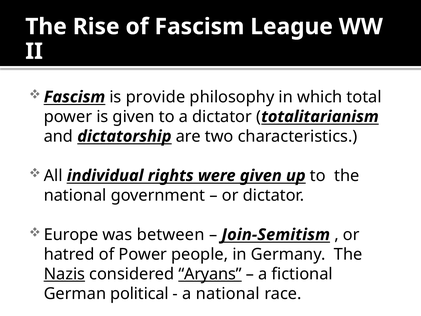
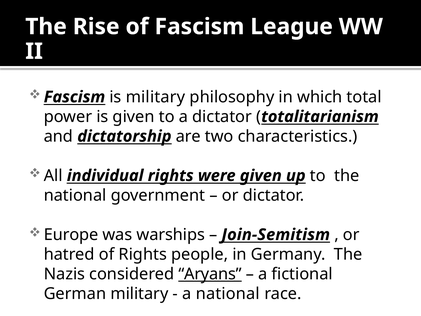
is provide: provide -> military (155, 97)
between: between -> warships (171, 234)
of Power: Power -> Rights (143, 254)
Nazis underline: present -> none (64, 274)
German political: political -> military (139, 293)
